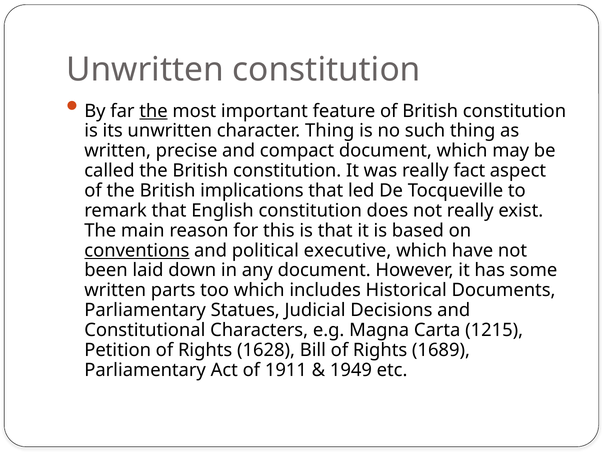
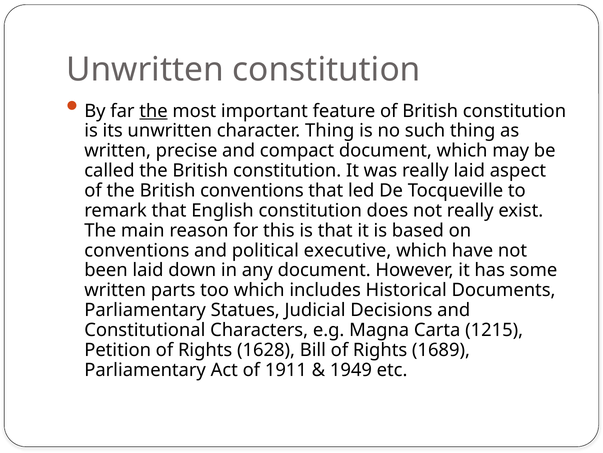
really fact: fact -> laid (469, 170)
British implications: implications -> conventions (252, 190)
conventions underline: present -> none (137, 250)
